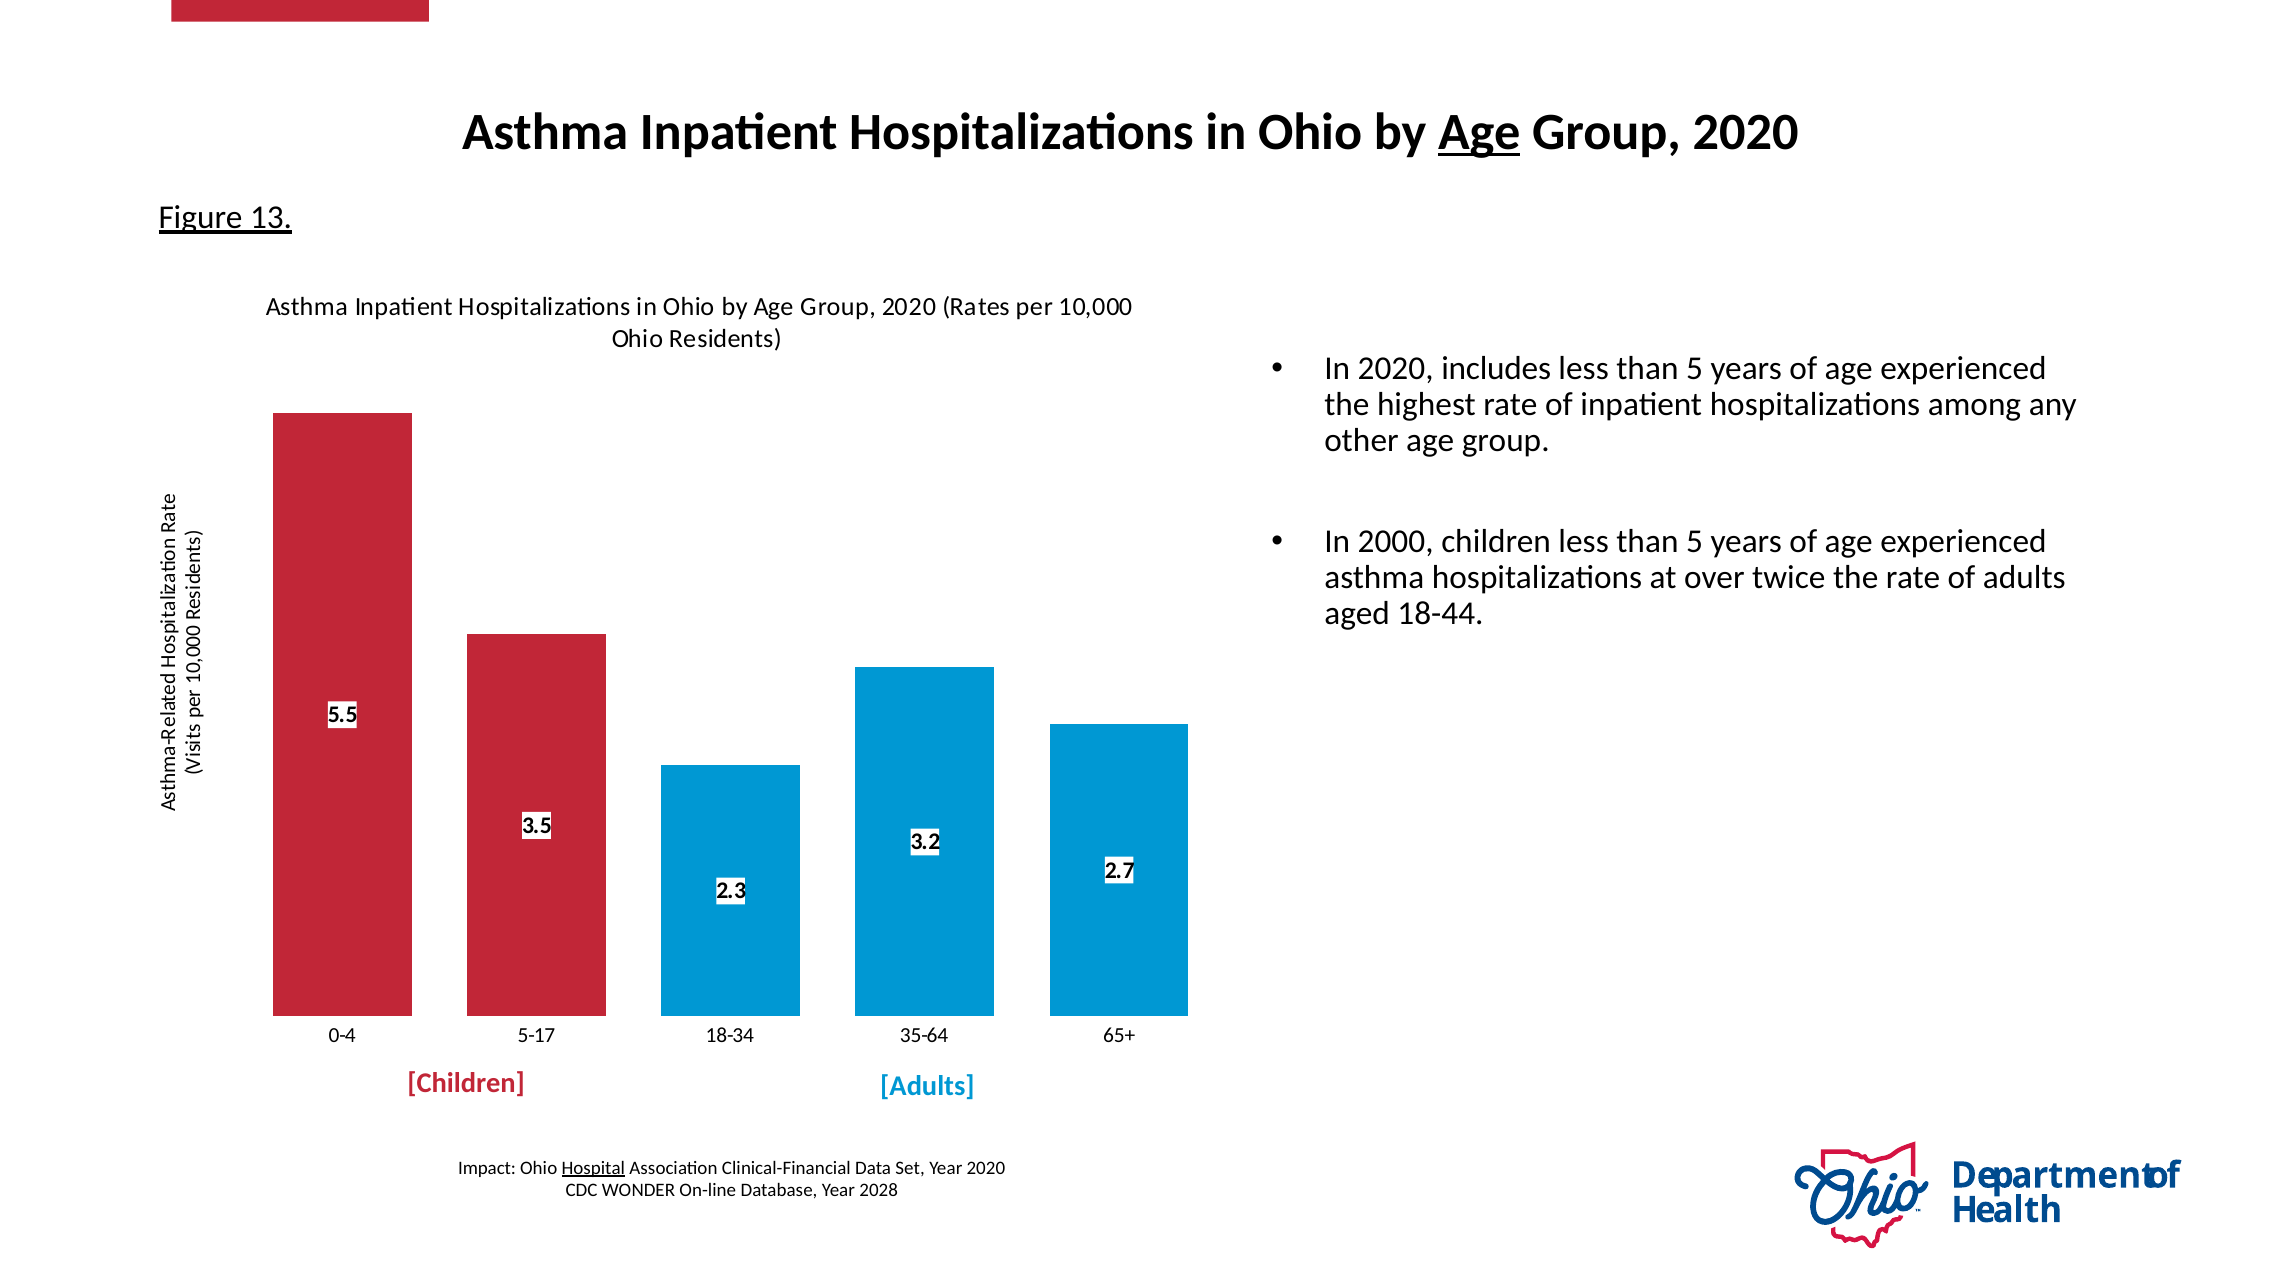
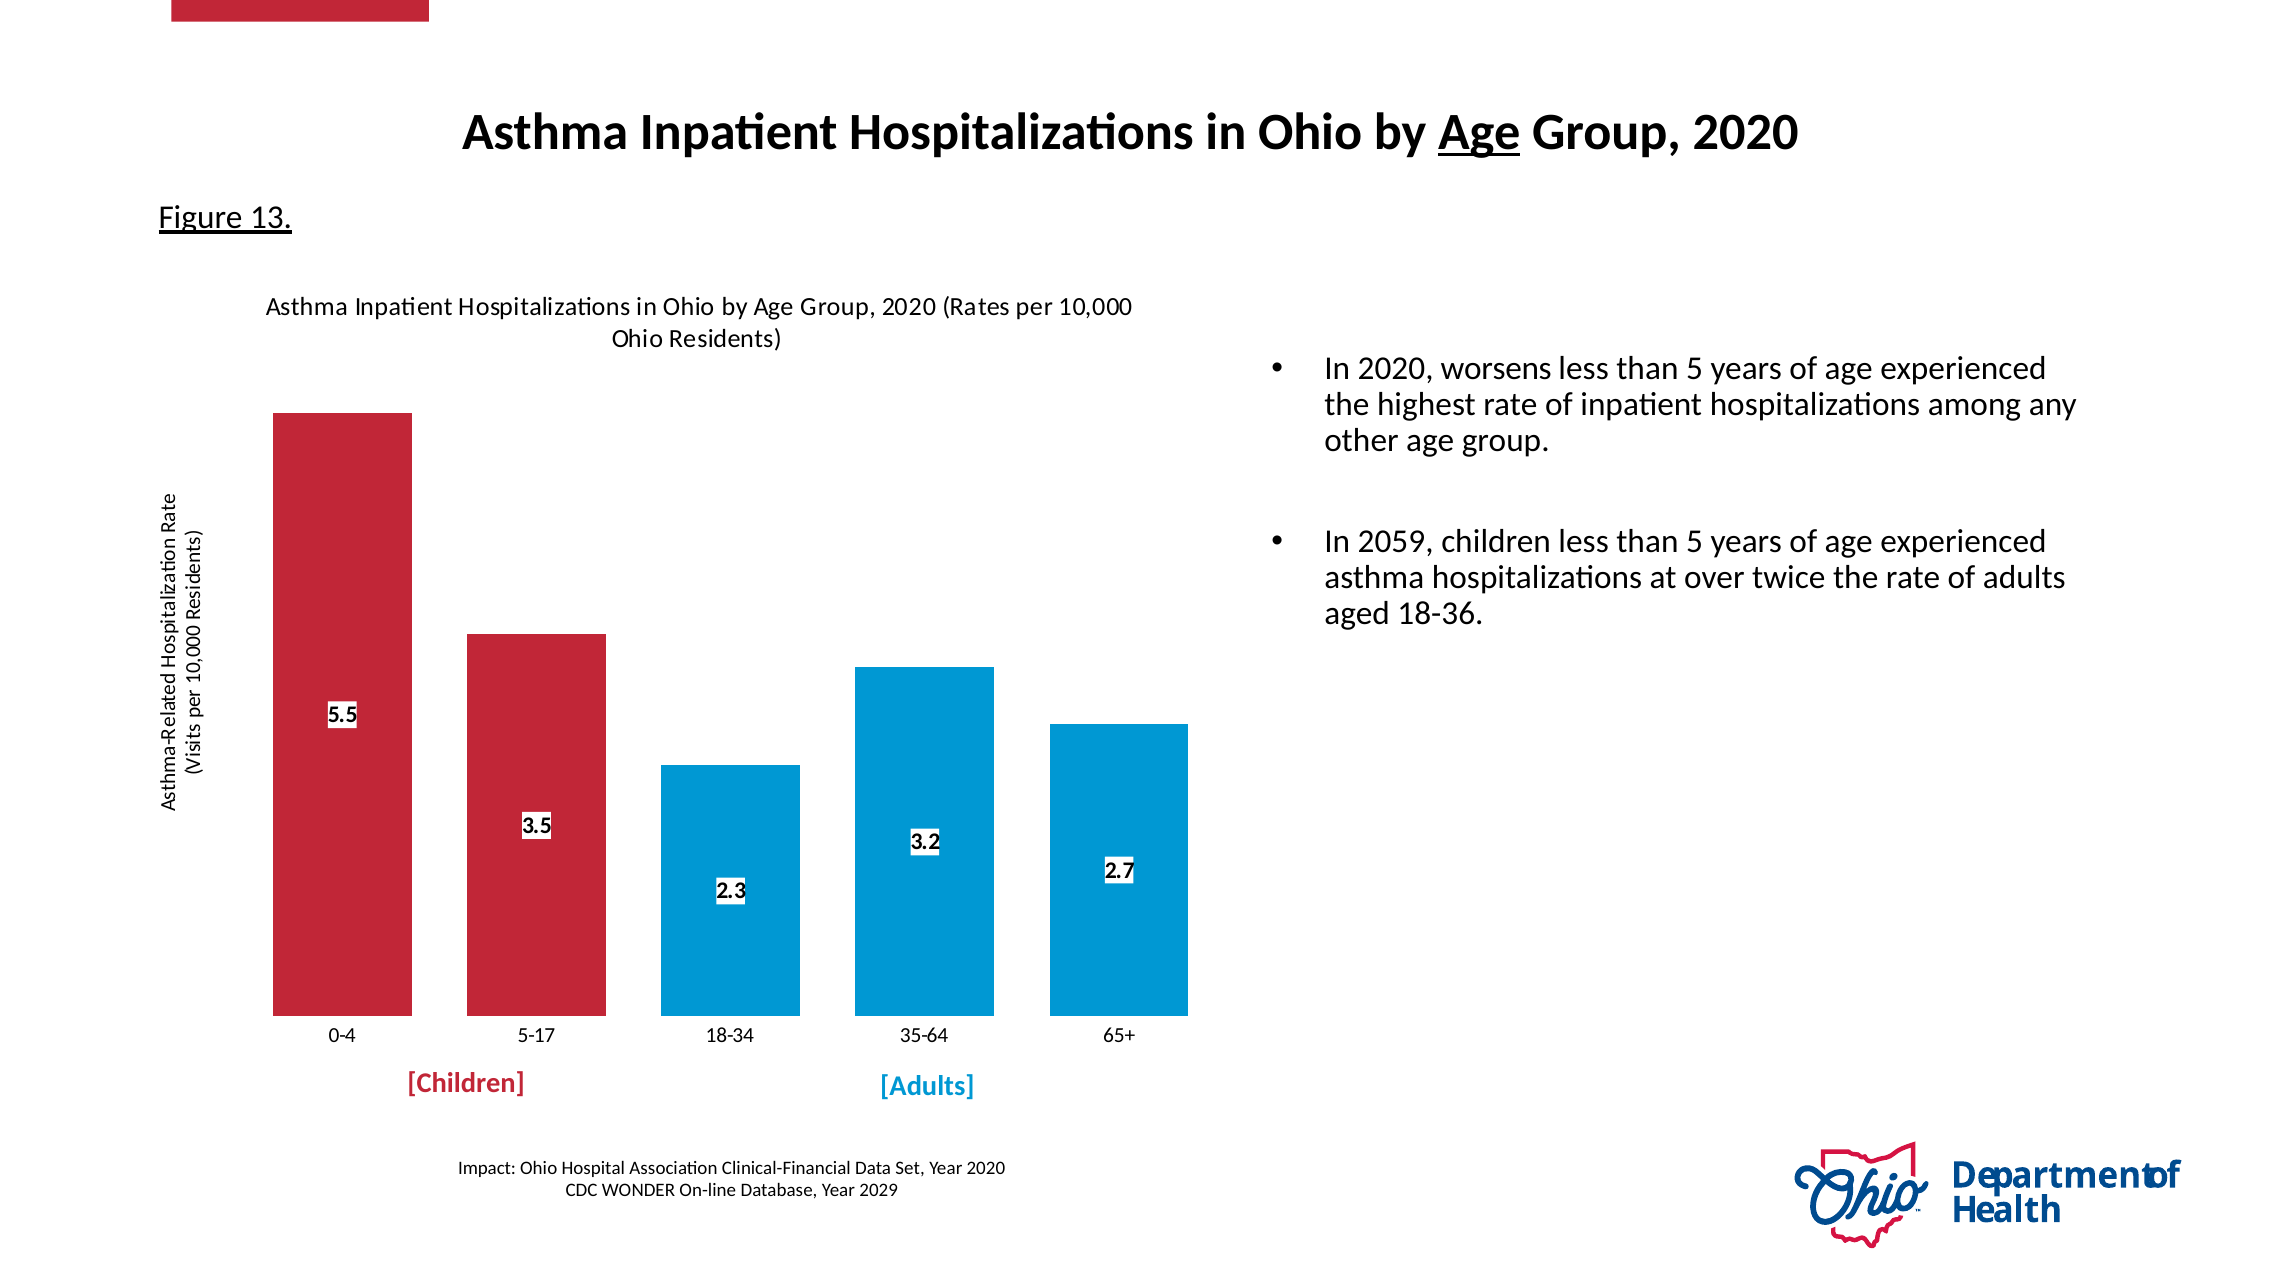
includes: includes -> worsens (1496, 369)
2000: 2000 -> 2059 (1396, 542)
18-44: 18-44 -> 18-36 (1440, 614)
Hospital underline: present -> none (593, 1168)
2028: 2028 -> 2029 (879, 1191)
